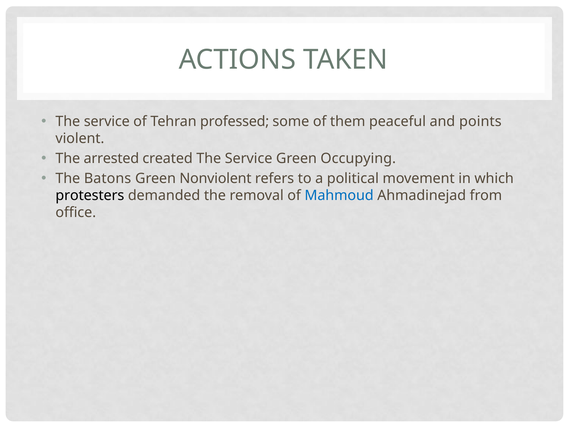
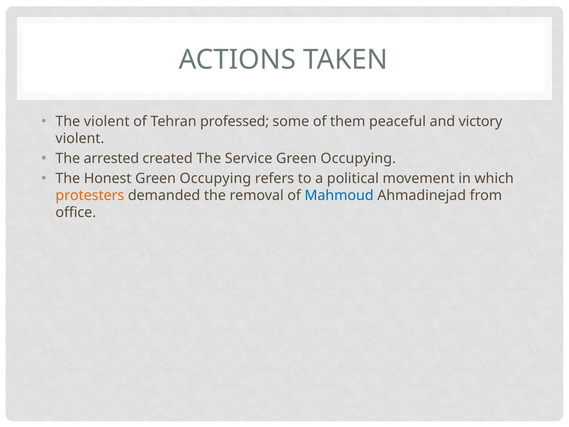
service: service -> violent (107, 121)
points: points -> victory (481, 121)
Batons: Batons -> Honest (108, 178)
Nonviolent: Nonviolent -> Occupying (215, 178)
protesters colour: black -> orange (90, 195)
